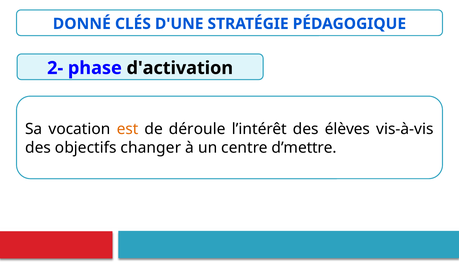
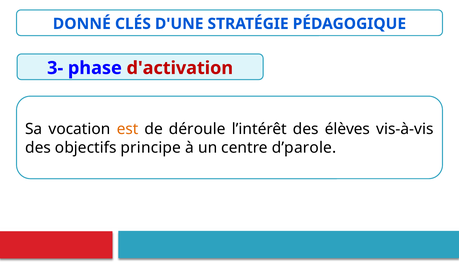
2-: 2- -> 3- (55, 68)
d'activation colour: black -> red (180, 68)
changer: changer -> principe (151, 148)
d’mettre: d’mettre -> d’parole (304, 148)
